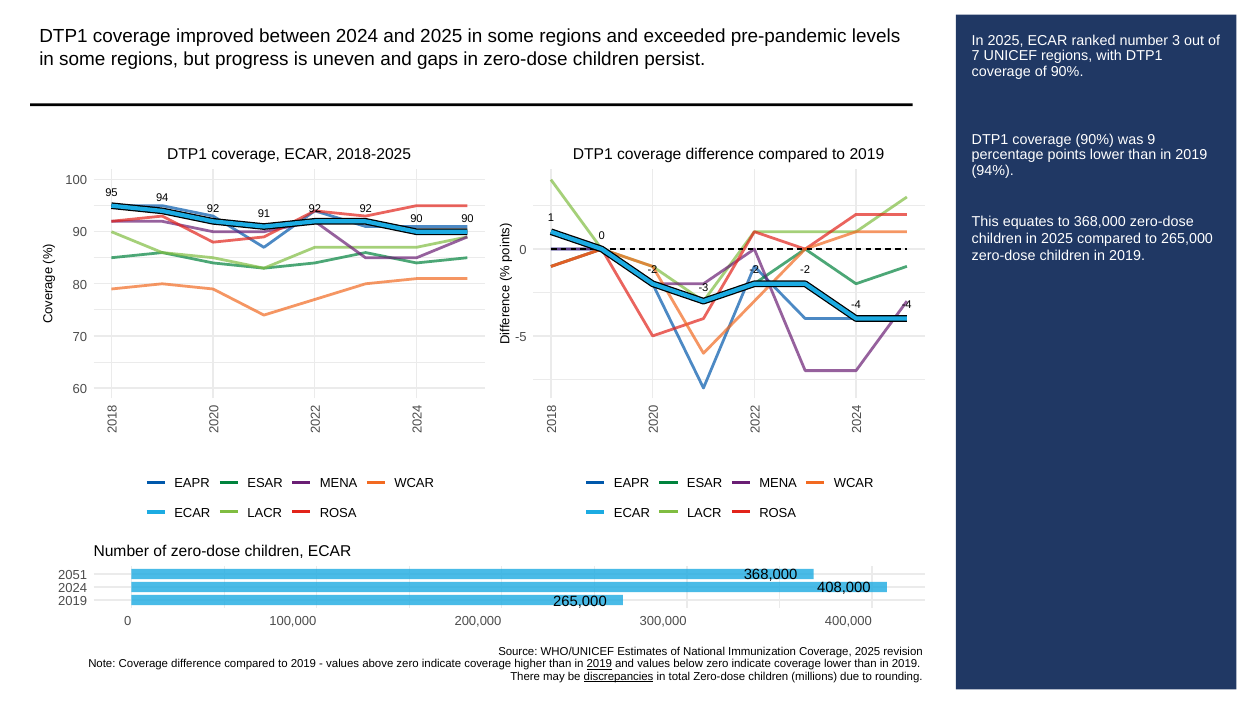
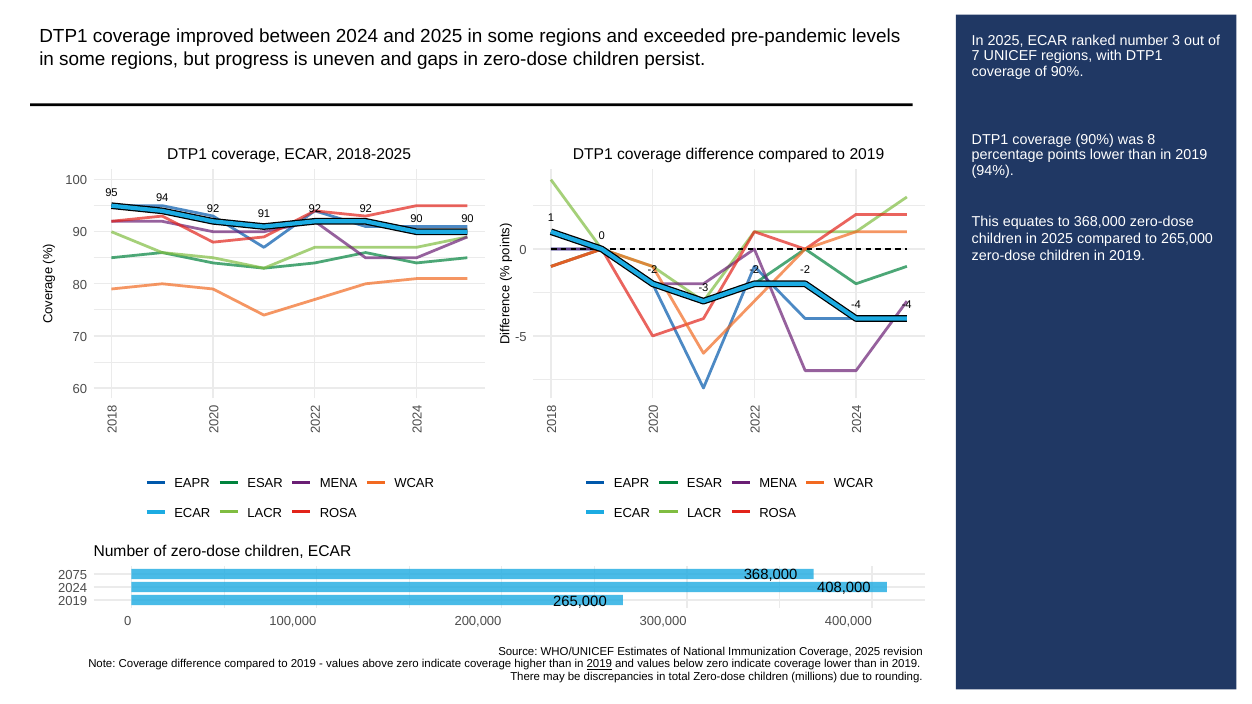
was 9: 9 -> 8 (1151, 139)
2051: 2051 -> 2075 (73, 575)
discrepancies underline: present -> none (619, 677)
